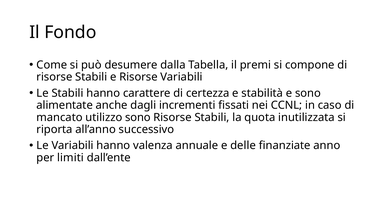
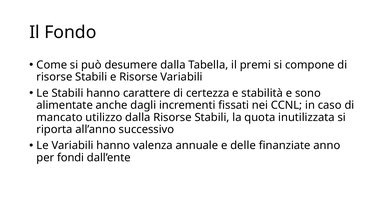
utilizzo sono: sono -> dalla (138, 117)
limiti: limiti -> fondi (71, 158)
